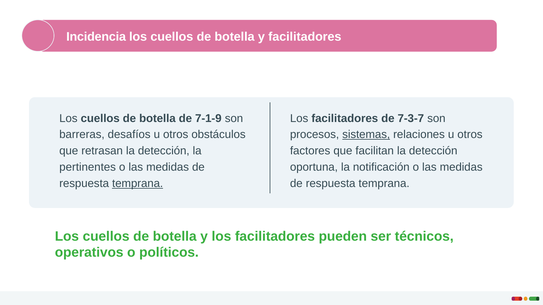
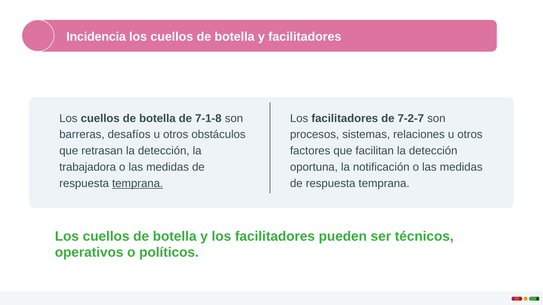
7-1-9: 7-1-9 -> 7-1-8 (208, 118)
7-3-7: 7-3-7 -> 7-2-7 (411, 118)
sistemas underline: present -> none (366, 135)
pertinentes: pertinentes -> trabajadora (88, 167)
